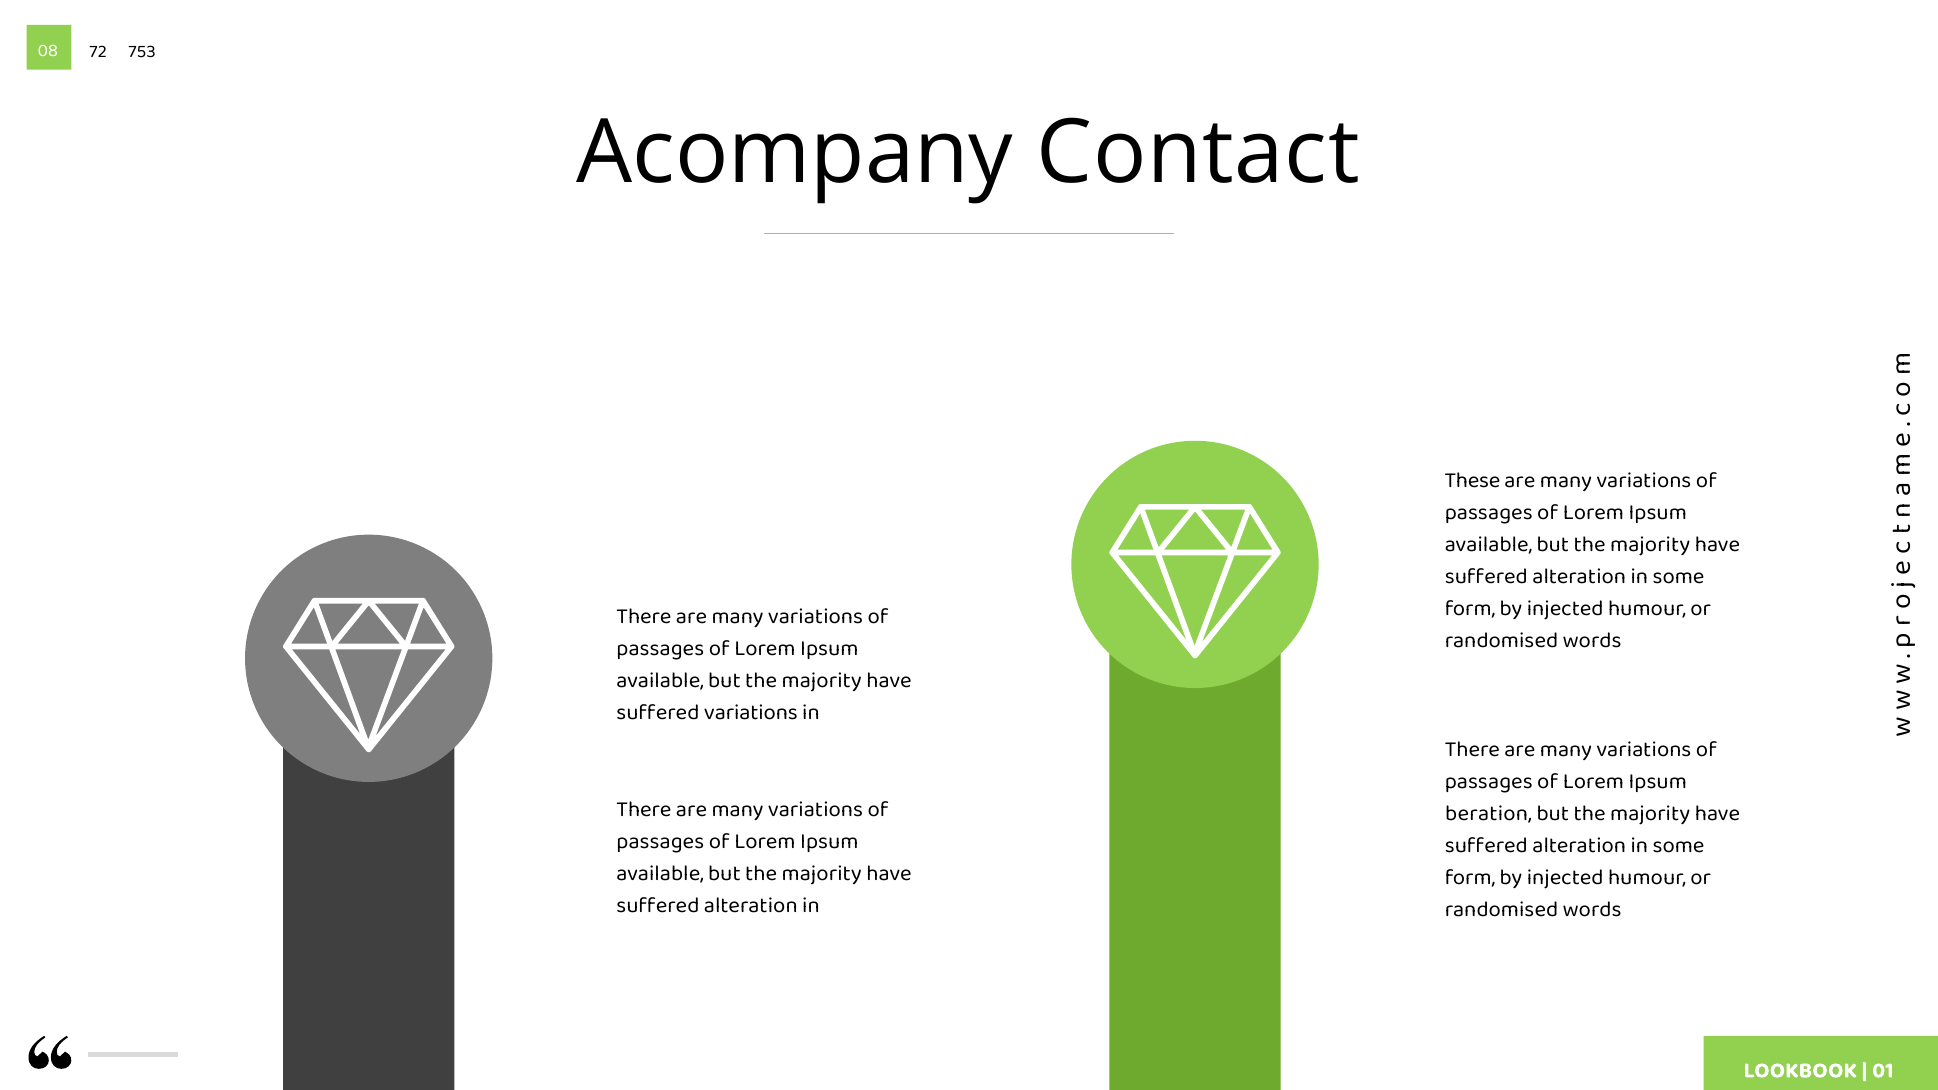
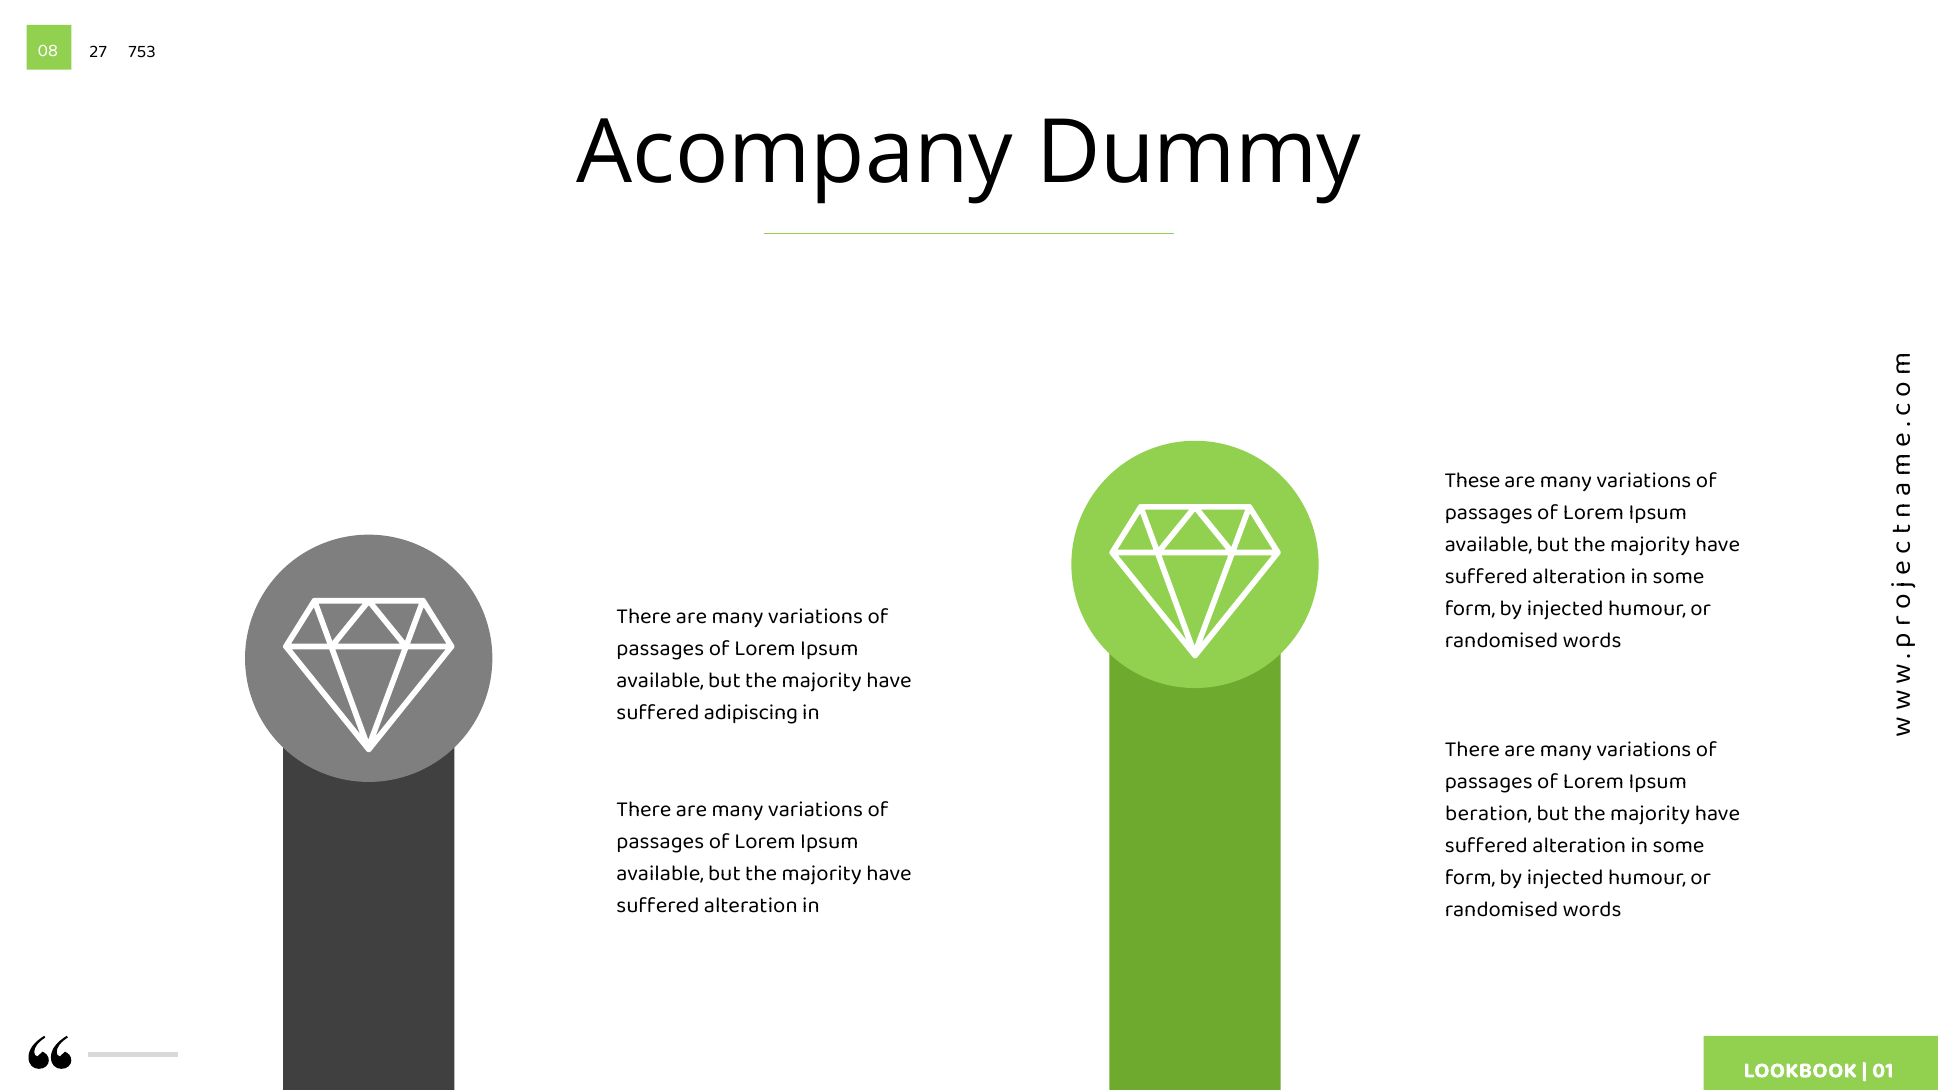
72: 72 -> 27 (98, 51)
Contact: Contact -> Dummy (1199, 153)
suffered variations: variations -> adipiscing (751, 712)
